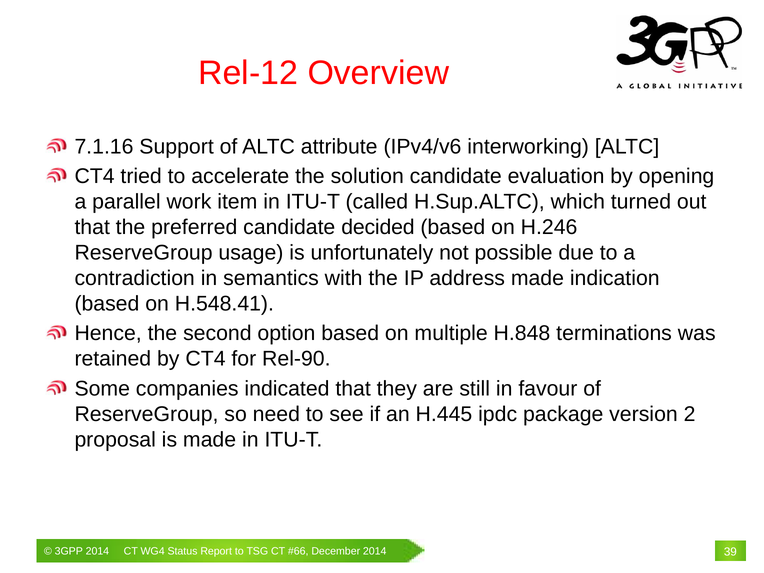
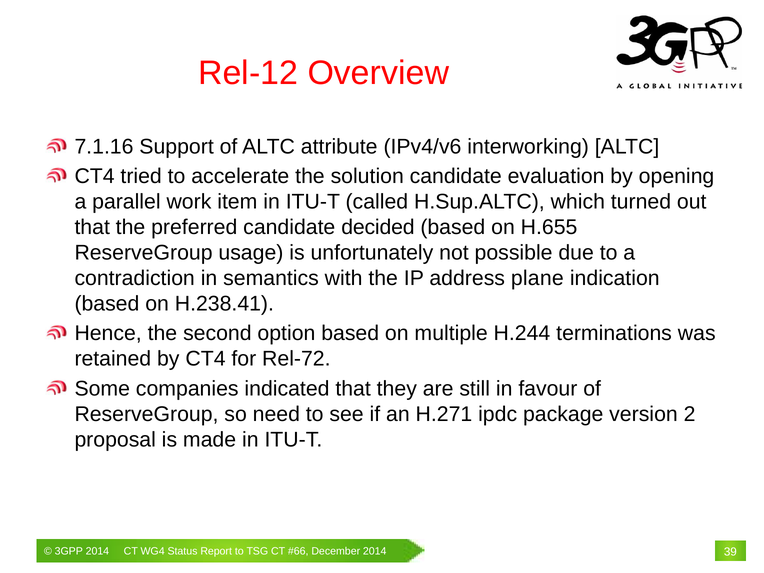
H.246: H.246 -> H.655 (549, 227)
address made: made -> plane (537, 278)
H.548.41: H.548.41 -> H.238.41 (224, 304)
H.848: H.848 -> H.244 (522, 333)
Rel-90: Rel-90 -> Rel-72 (296, 359)
H.445: H.445 -> H.271 (444, 414)
